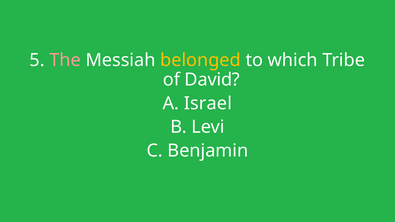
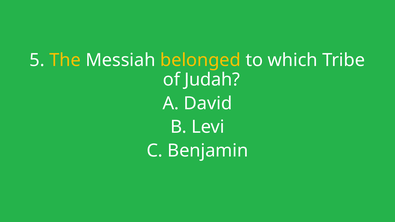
The colour: pink -> yellow (65, 60)
David: David -> Judah (212, 80)
Israel: Israel -> David (208, 103)
